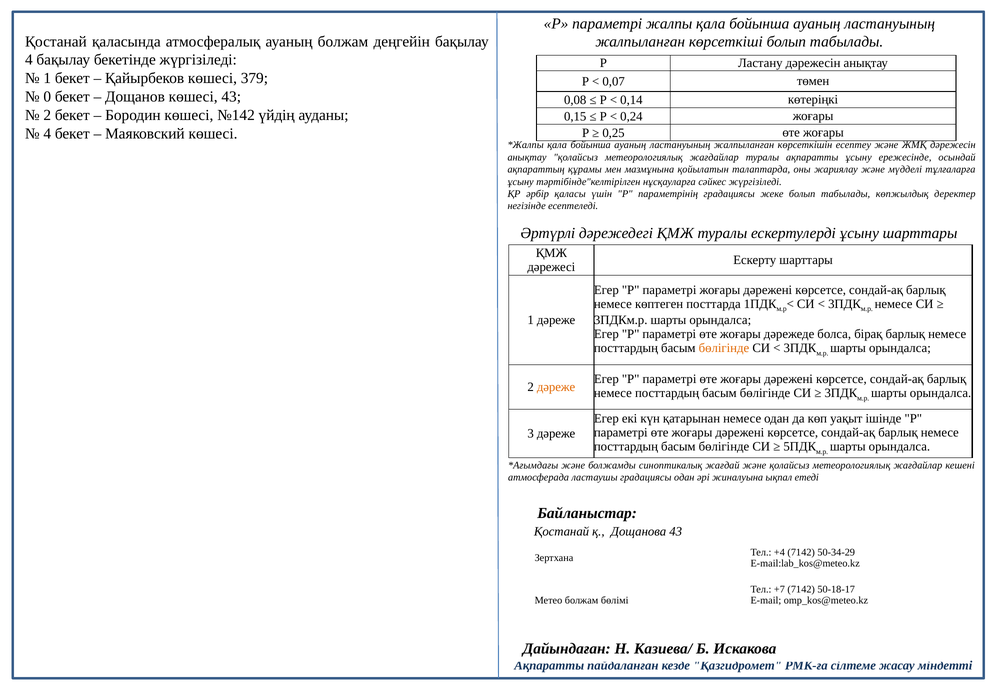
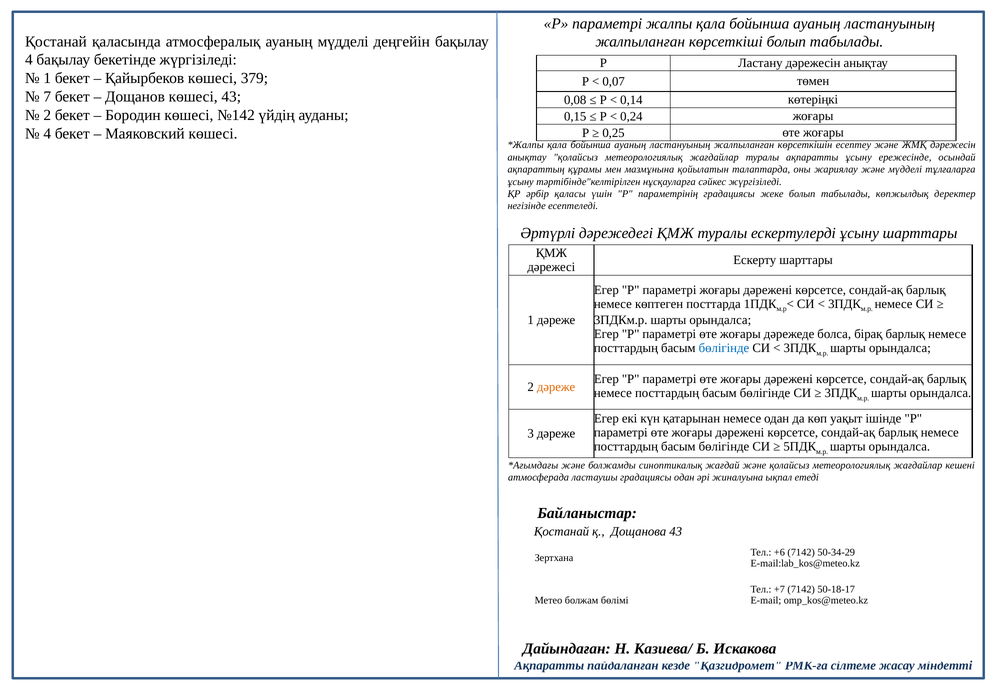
ауаның болжам: болжам -> мүдделі (343, 41)
0: 0 -> 7 (47, 97)
бөлігінде colour: orange -> blue (724, 348)
+4: +4 -> +6 (779, 552)
